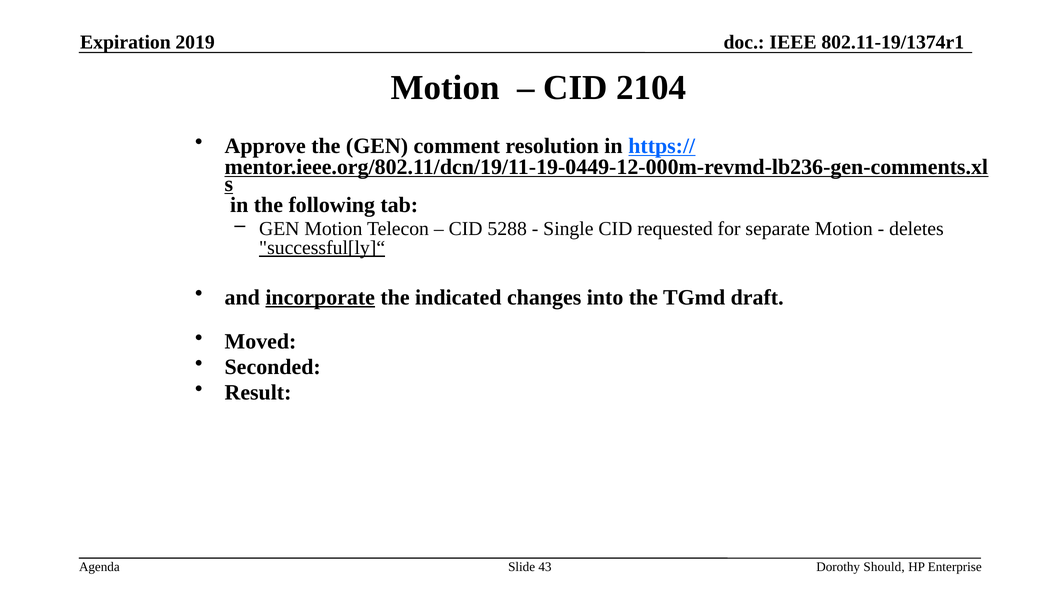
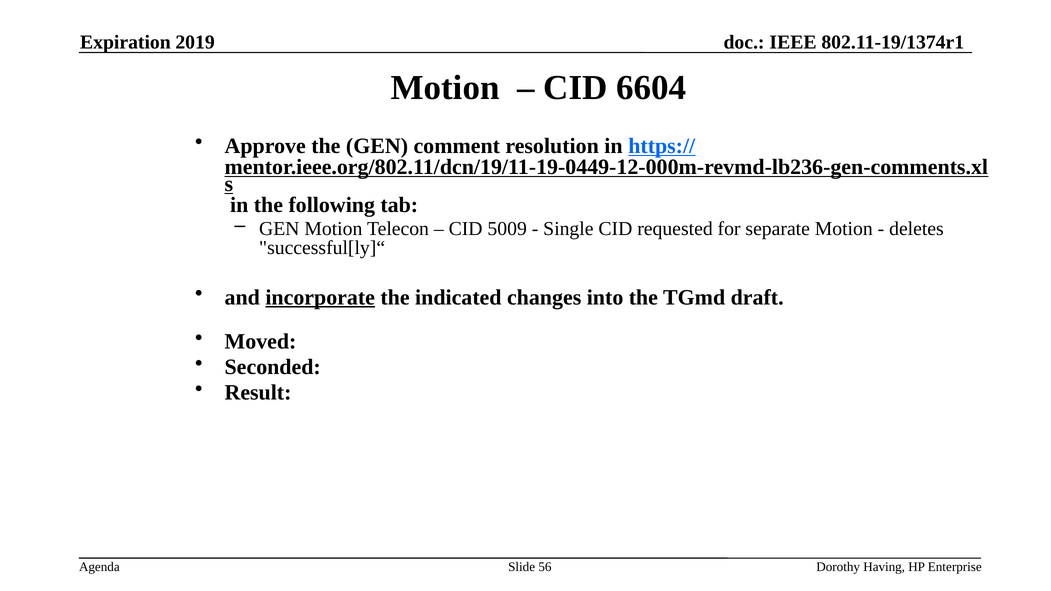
2104: 2104 -> 6604 (651, 88)
5288: 5288 -> 5009 (507, 229)
successful[ly]“ underline: present -> none (322, 248)
43: 43 -> 56 (545, 567)
Should: Should -> Having (884, 567)
